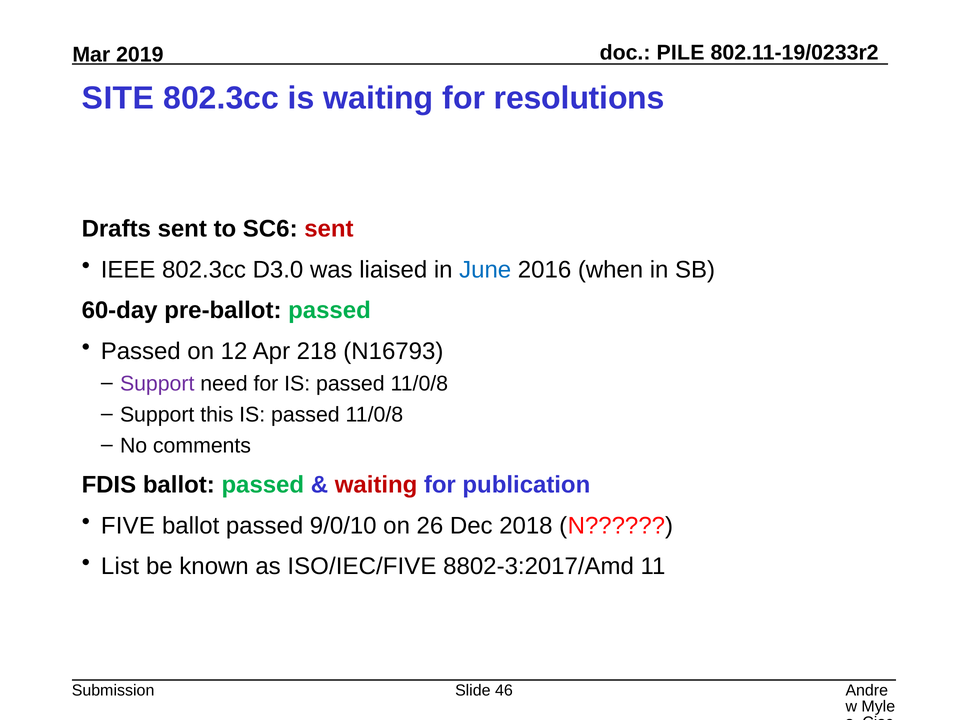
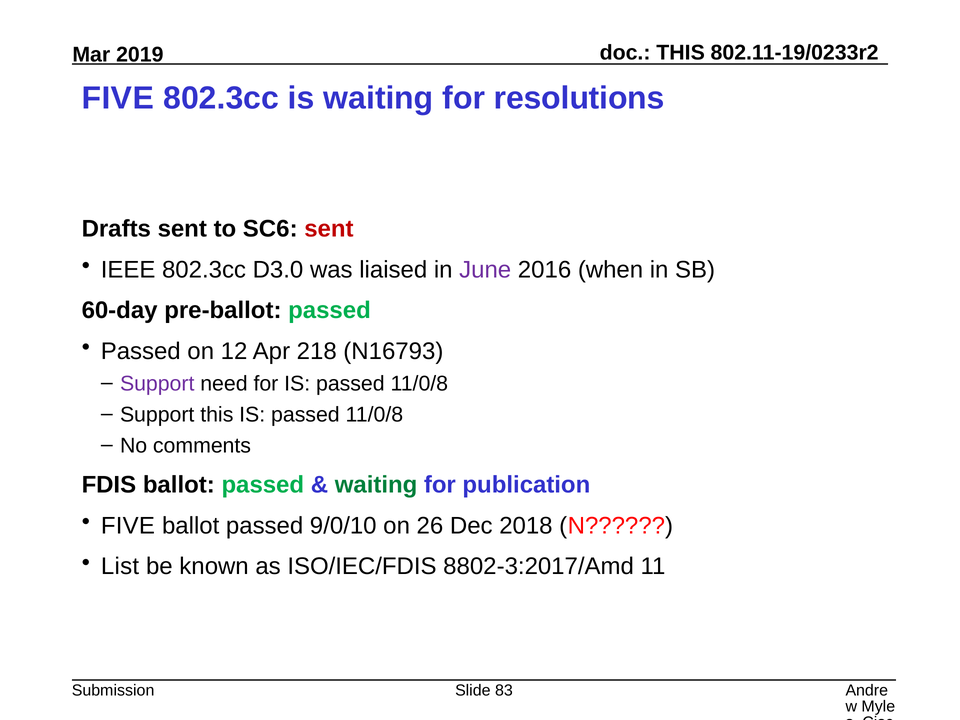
PILE: PILE -> THIS (681, 53)
SITE: SITE -> FIVE (118, 98)
June colour: blue -> purple (485, 270)
waiting colour: red -> green (376, 485)
ISO/IEC/FIVE: ISO/IEC/FIVE -> ISO/IEC/FDIS (362, 567)
46: 46 -> 83 (504, 691)
